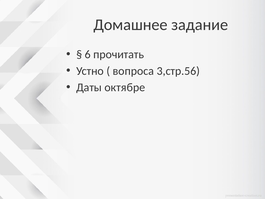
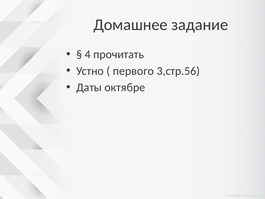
6: 6 -> 4 (88, 54)
вопроса: вопроса -> первого (133, 71)
